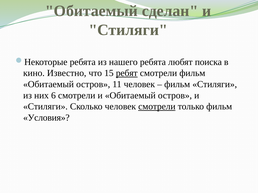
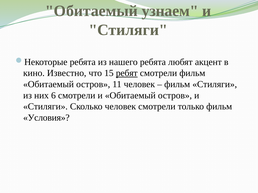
сделан: сделан -> узнаем (170, 11)
поиска: поиска -> акцент (208, 62)
смотрели underline: present -> none (157, 107)
